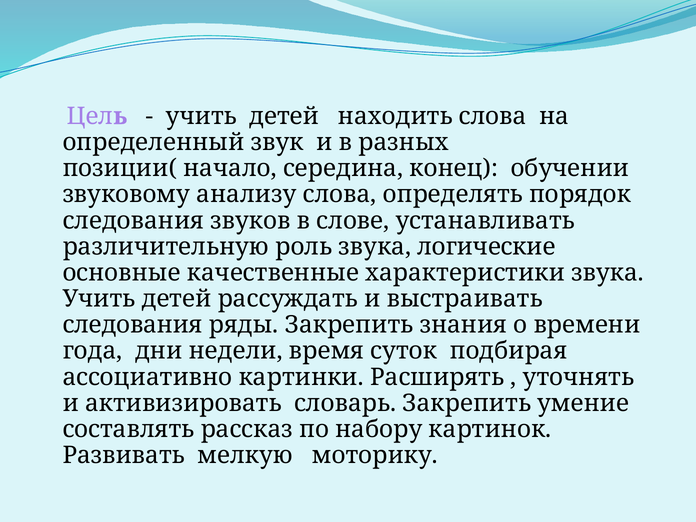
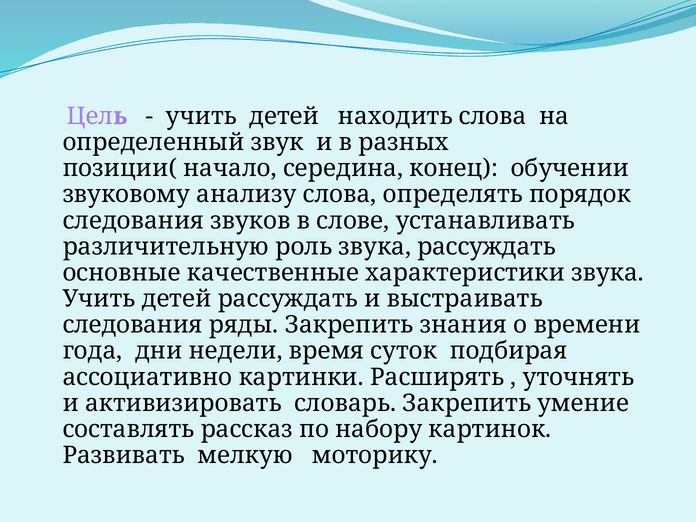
звука логические: логические -> рассуждать (486, 247)
